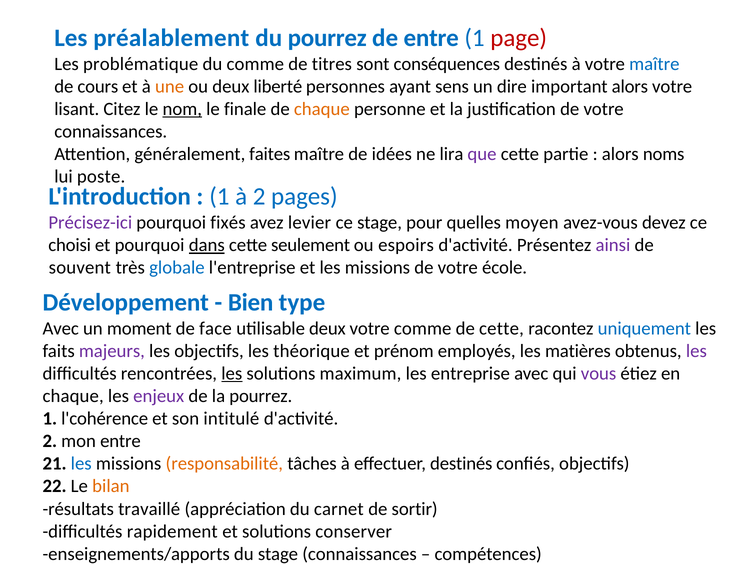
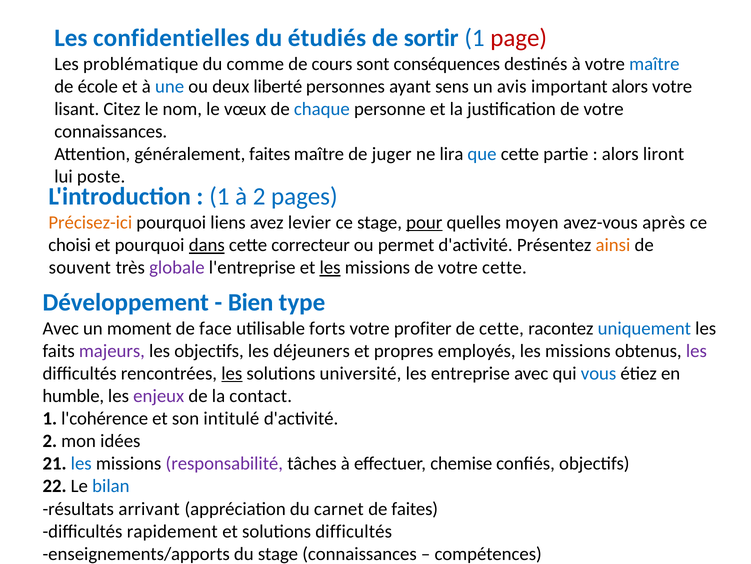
préalablement: préalablement -> confidentielles (171, 38)
du pourrez: pourrez -> étudiés (327, 38)
de entre: entre -> sortir (431, 38)
titres: titres -> cours (332, 64)
cours: cours -> école (98, 86)
une colour: orange -> blue (170, 86)
dire: dire -> avis (512, 86)
nom underline: present -> none (182, 109)
finale: finale -> vœux (245, 109)
chaque colour: orange -> blue (322, 109)
idées: idées -> juger (392, 154)
que colour: purple -> blue (482, 154)
noms: noms -> liront (664, 154)
Précisez-ici colour: purple -> orange (90, 222)
fixés: fixés -> liens (228, 222)
pour underline: none -> present (424, 222)
devez: devez -> après (664, 222)
seulement: seulement -> correcteur (311, 245)
espoirs: espoirs -> permet (406, 245)
ainsi colour: purple -> orange (613, 245)
globale colour: blue -> purple (177, 267)
les underline: none -> present (330, 267)
votre école: école -> cette (504, 267)
utilisable deux: deux -> forts (327, 328)
votre comme: comme -> profiter (423, 328)
théorique: théorique -> déjeuners (312, 350)
prénom: prénom -> propres (404, 350)
employés les matières: matières -> missions (578, 350)
maximum: maximum -> université (360, 373)
vous colour: purple -> blue (599, 373)
chaque: chaque -> humble (73, 396)
la pourrez: pourrez -> contact (261, 396)
mon entre: entre -> idées (120, 441)
responsabilité colour: orange -> purple (224, 463)
effectuer destinés: destinés -> chemise (461, 463)
bilan colour: orange -> blue (111, 486)
travaillé: travaillé -> arrivant (149, 508)
de sortir: sortir -> faites (415, 508)
solutions conserver: conserver -> difficultés (354, 531)
